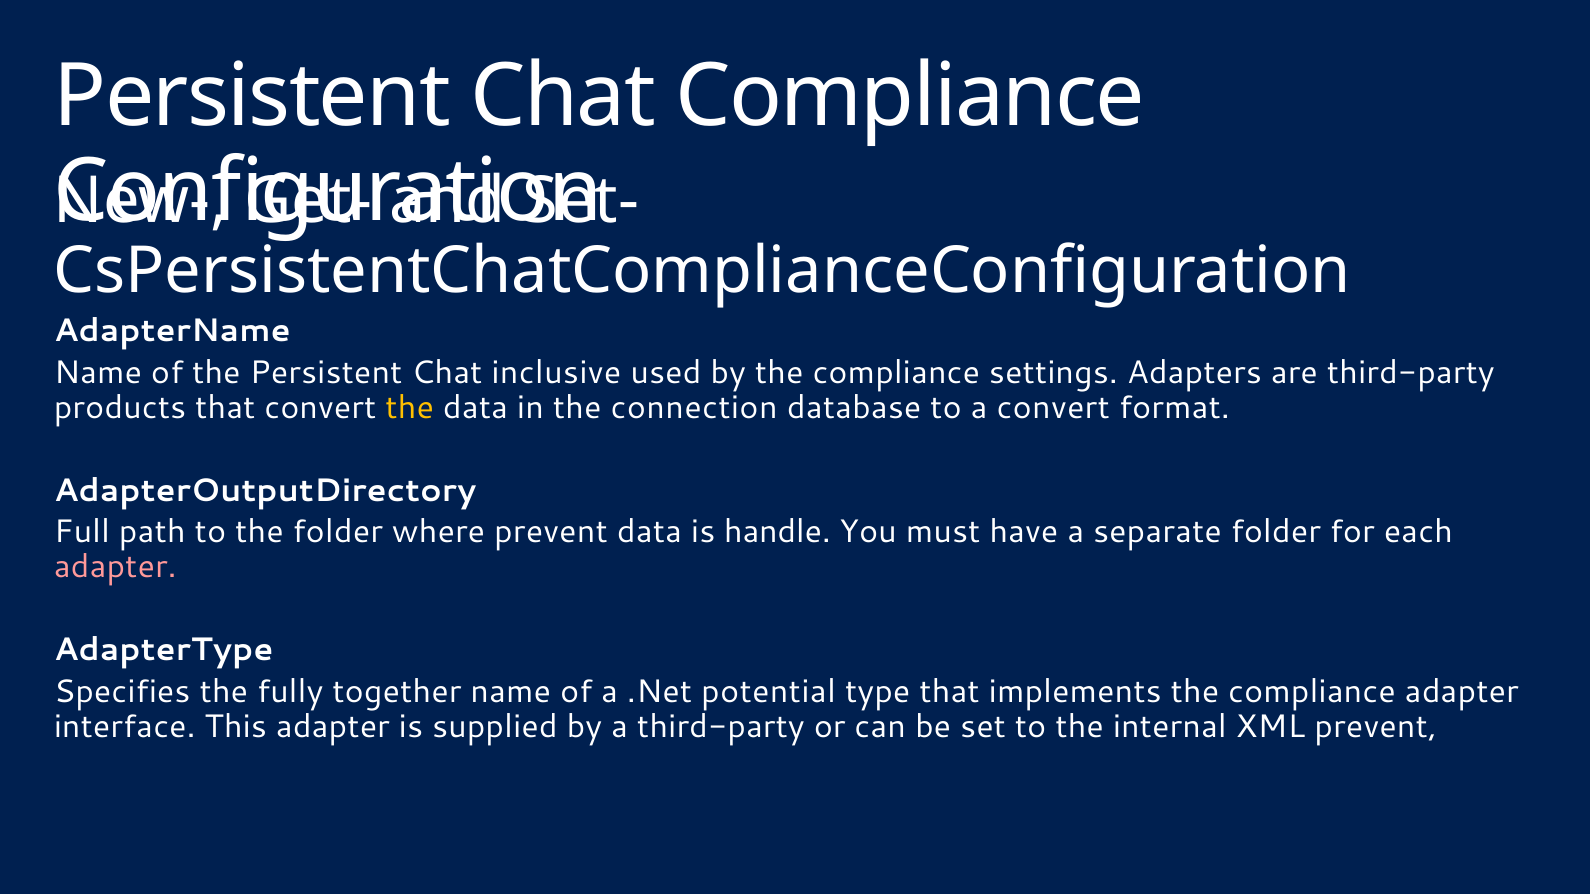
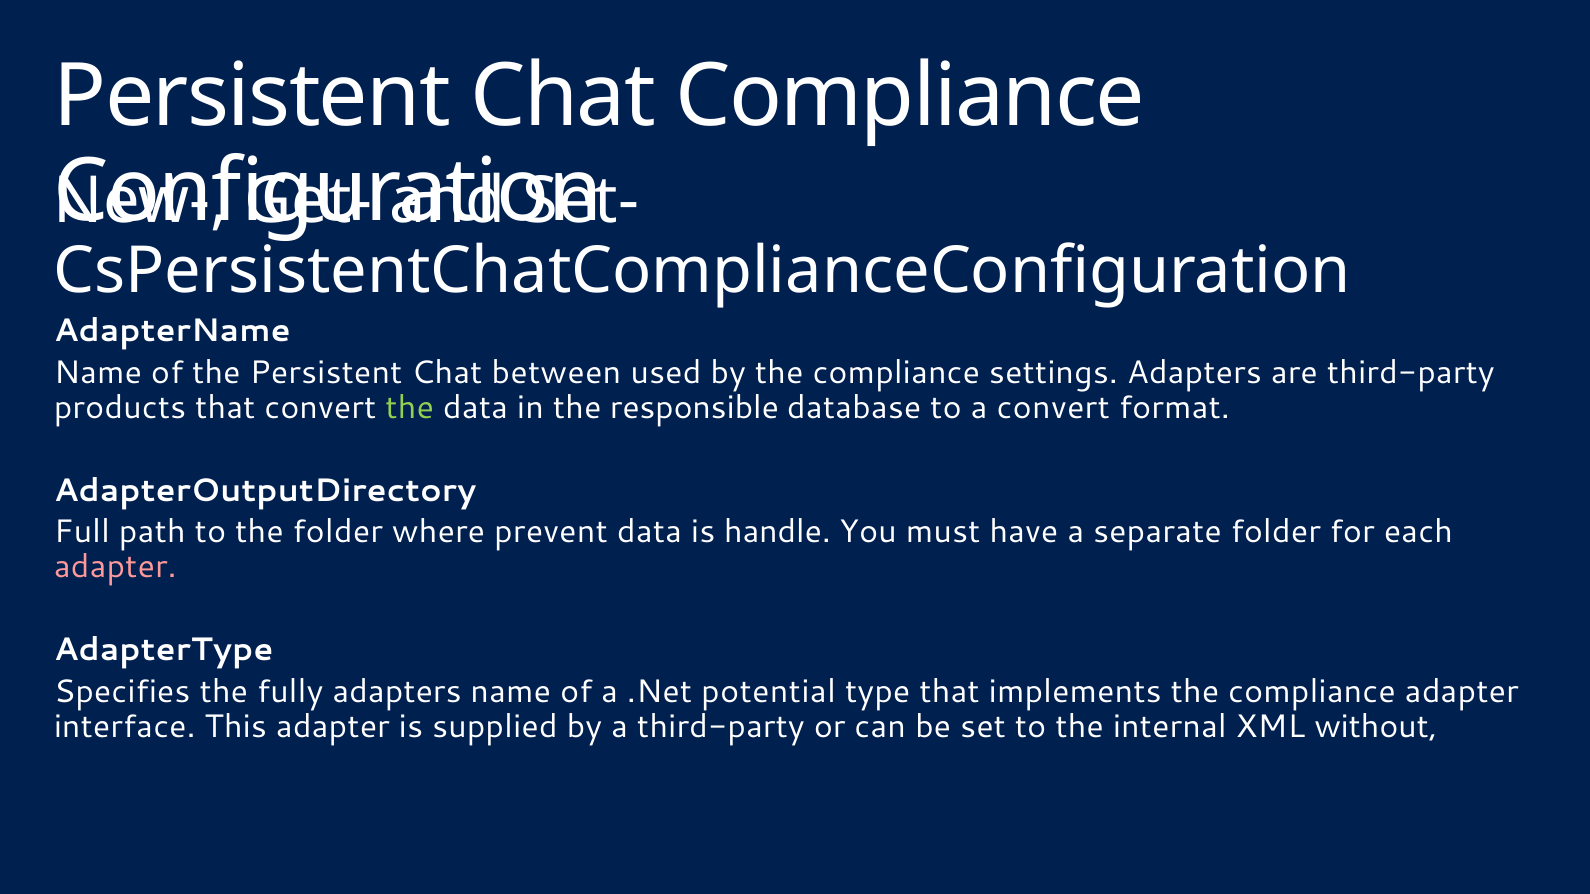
inclusive: inclusive -> between (556, 372)
the colour: yellow -> light green (410, 408)
connection: connection -> responsible (694, 408)
fully together: together -> adapters (397, 692)
XML prevent: prevent -> without (1376, 727)
